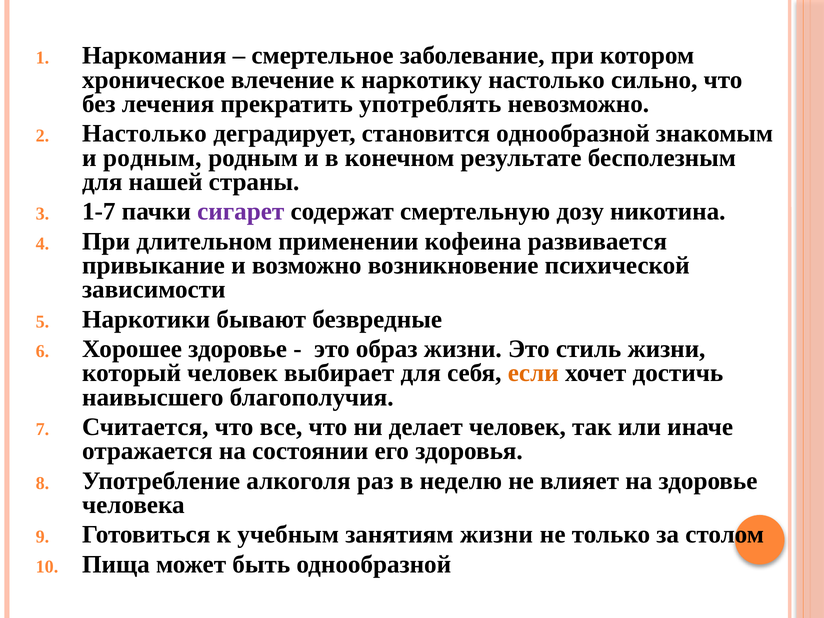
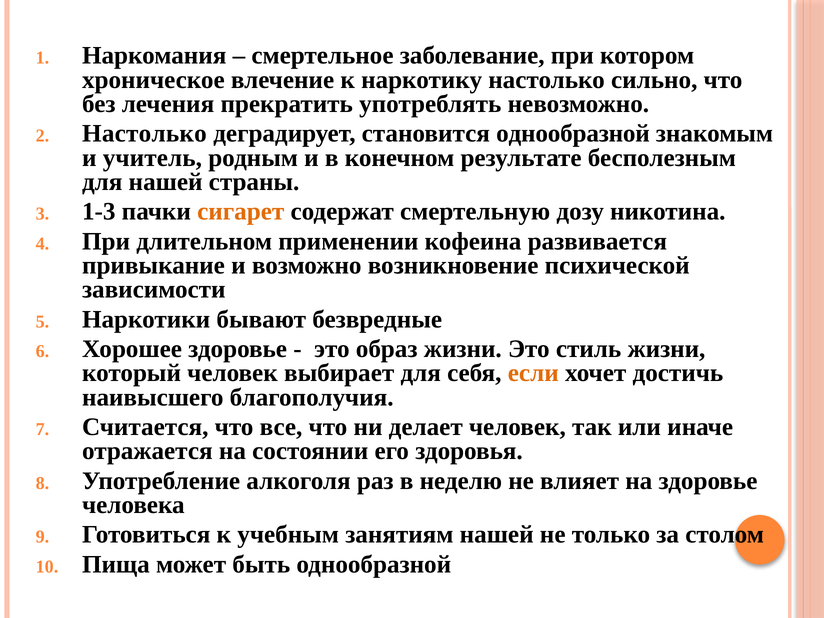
и родным: родным -> учитель (152, 158)
1-7: 1-7 -> 1-3 (99, 212)
сигарет colour: purple -> orange (241, 212)
занятиям жизни: жизни -> нашей (497, 535)
